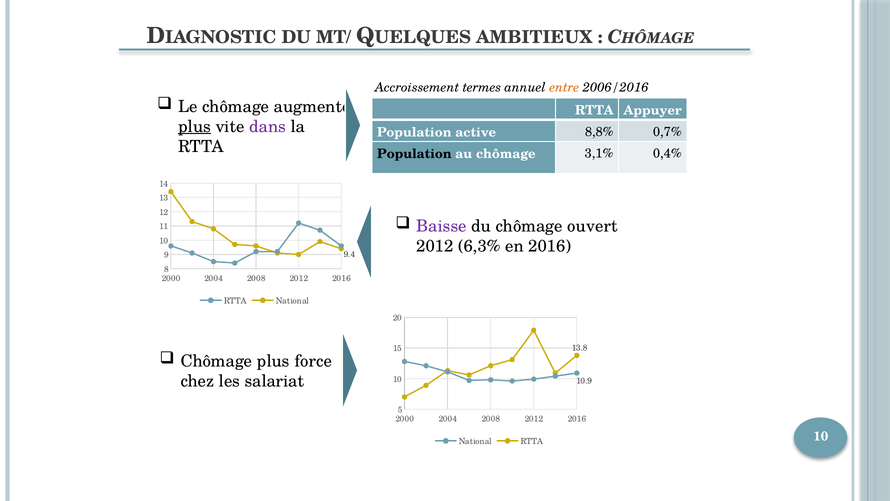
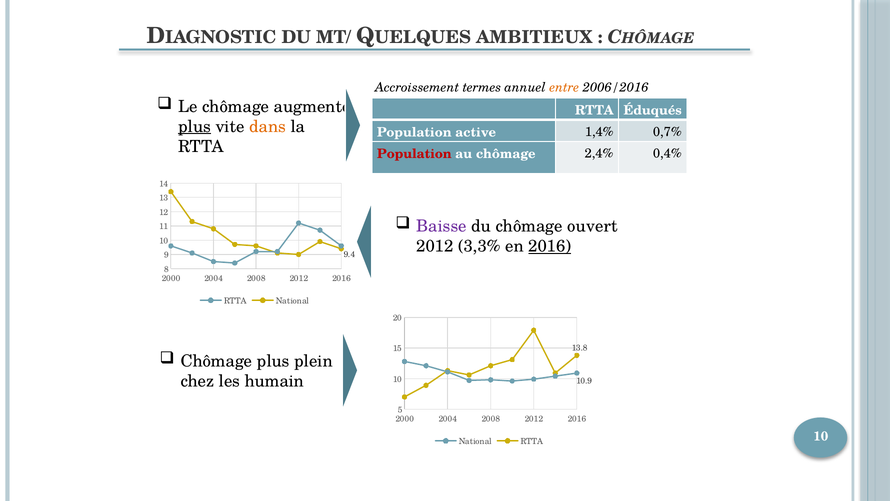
Appuyer: Appuyer -> Éduqués (653, 111)
dans colour: purple -> orange (268, 126)
8,8%: 8,8% -> 1,4% (599, 132)
Population colour: black -> red (414, 154)
3,1%: 3,1% -> 2,4% (599, 153)
6,3%: 6,3% -> 3,3% (479, 246)
2016 underline: none -> present (550, 246)
force: force -> plein (314, 361)
salariat: salariat -> humain (274, 381)
